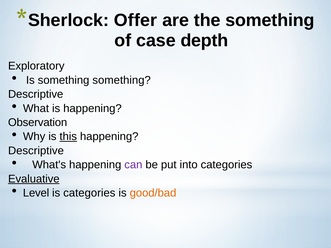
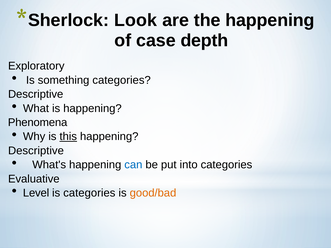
Offer: Offer -> Look (136, 20)
the something: something -> happening (270, 20)
something something: something -> categories (122, 80)
Observation: Observation -> Phenomena (38, 123)
can colour: purple -> blue (133, 165)
Evaluative underline: present -> none (34, 179)
